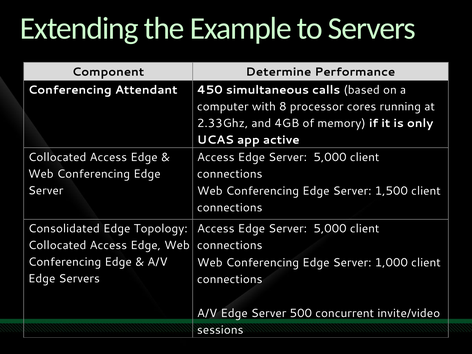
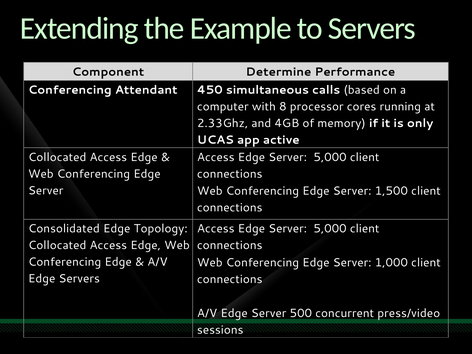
invite/video: invite/video -> press/video (409, 313)
